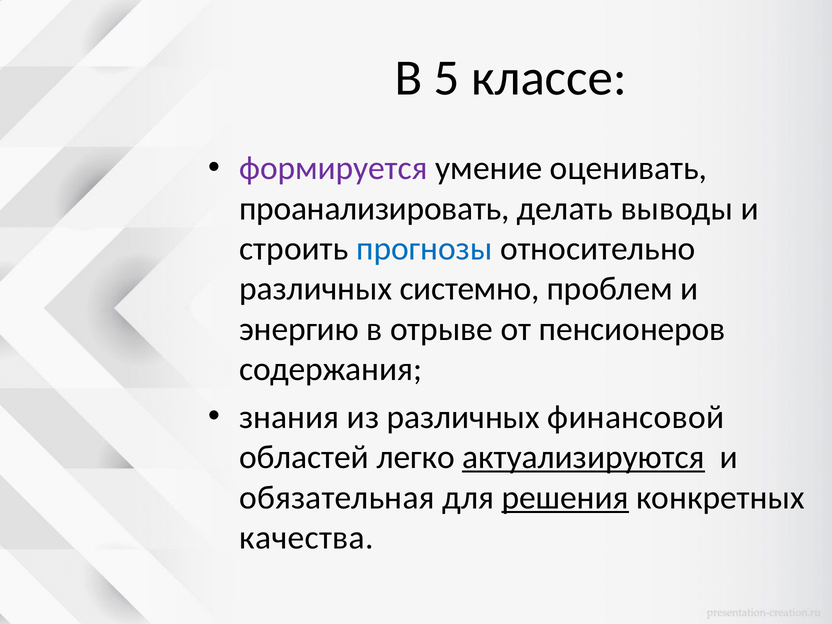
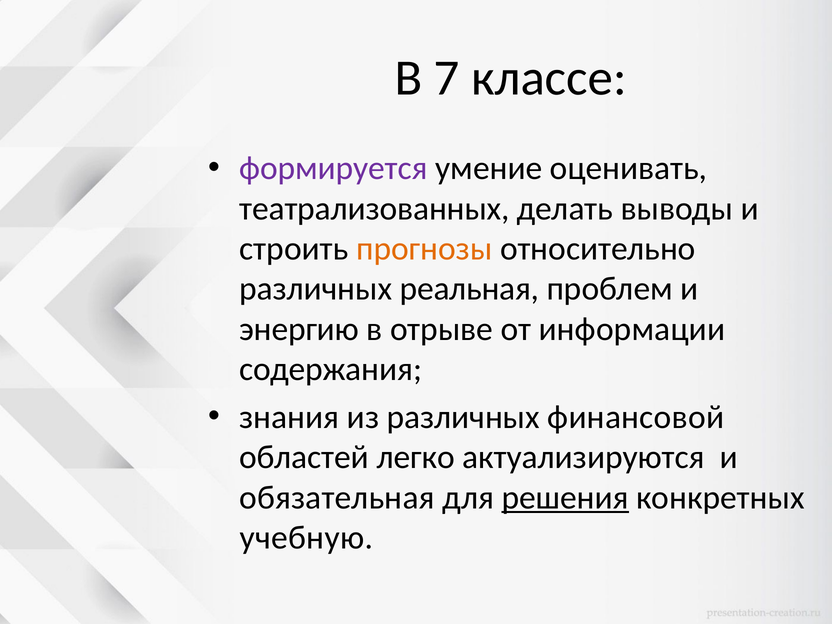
5: 5 -> 7 (447, 78)
проанализировать: проанализировать -> театрализованных (374, 208)
прогнозы colour: blue -> orange (424, 249)
системно: системно -> реальная (470, 289)
пенсионеров: пенсионеров -> информации (632, 329)
актуализируются underline: present -> none (584, 457)
качества: качества -> учебную (306, 538)
